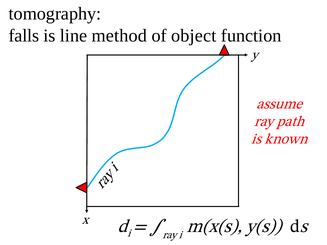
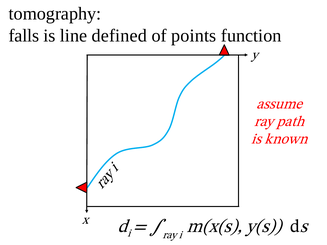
method: method -> defined (119, 36)
object: object -> points (194, 36)
